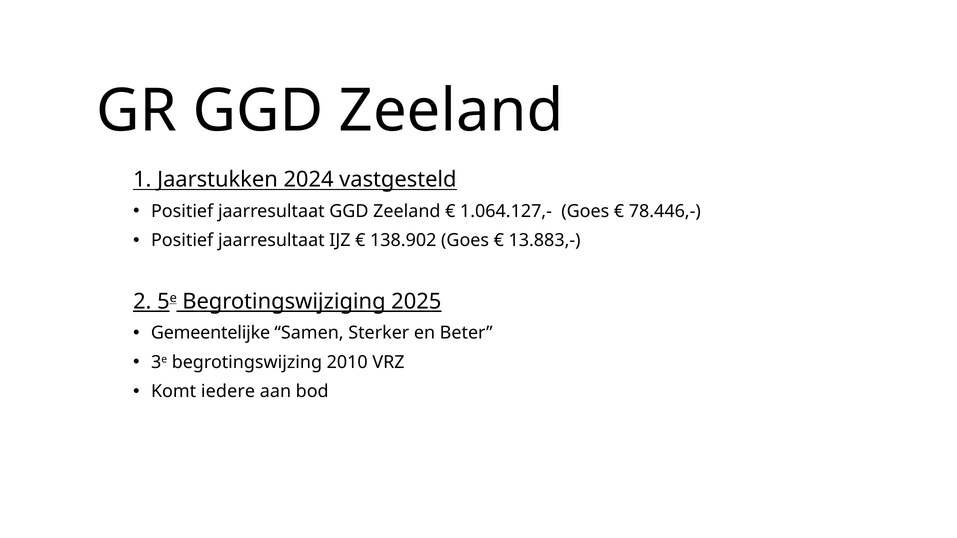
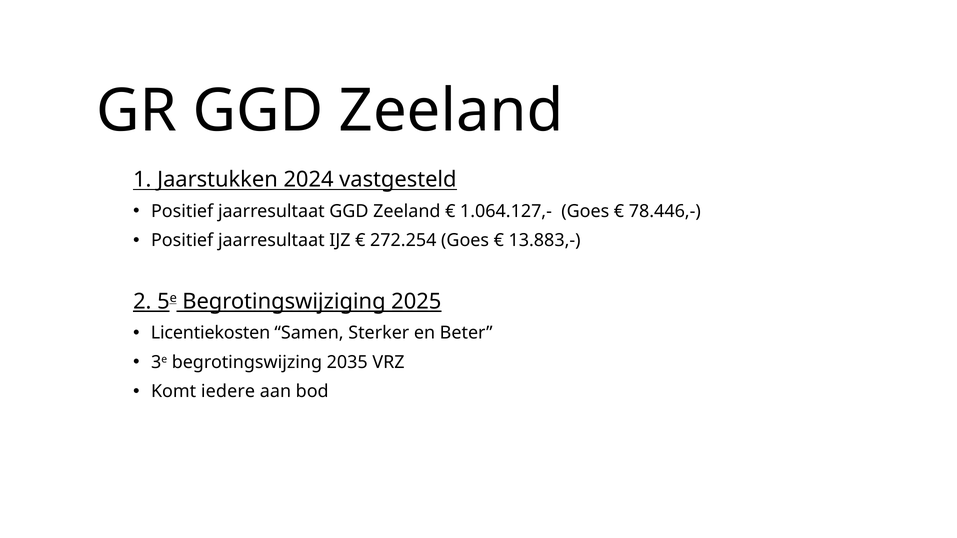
138.902: 138.902 -> 272.254 (403, 241)
Gemeentelijke: Gemeentelijke -> Licentiekosten (211, 333)
2010: 2010 -> 2035 (347, 362)
